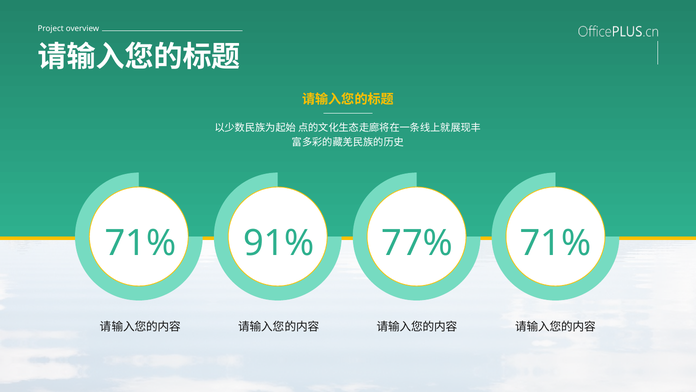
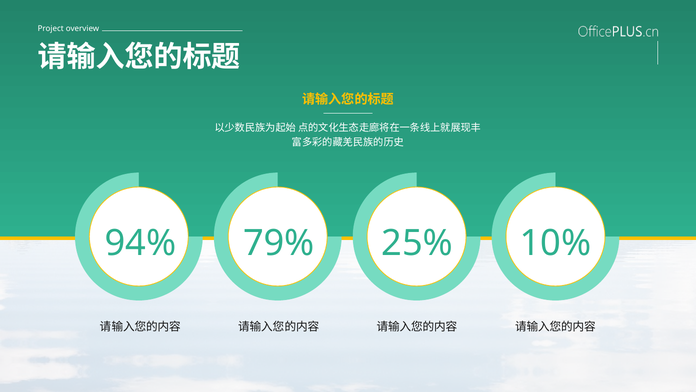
71%: 71% -> 94% (140, 243)
91%: 91% -> 79% (279, 243)
77%: 77% -> 25% (417, 243)
71%: 71% -> 10% (555, 243)
